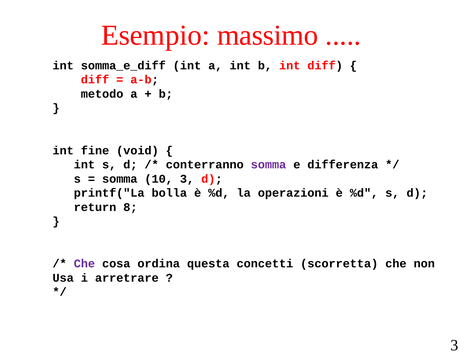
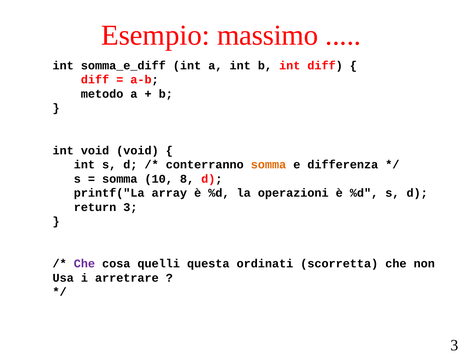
int fine: fine -> void (95, 150)
somma colour: purple -> orange (268, 165)
10 3: 3 -> 8 (187, 179)
bolla: bolla -> array (169, 193)
return 8: 8 -> 3 (130, 207)
ordina: ordina -> quelli (159, 264)
concetti: concetti -> ordinati (265, 264)
